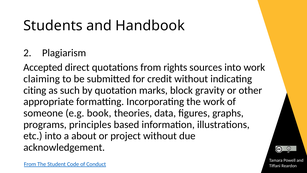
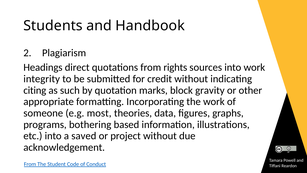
Accepted: Accepted -> Headings (43, 67)
claiming: claiming -> integrity (42, 79)
book: book -> most (99, 113)
principles: principles -> bothering (90, 124)
about: about -> saved (84, 136)
